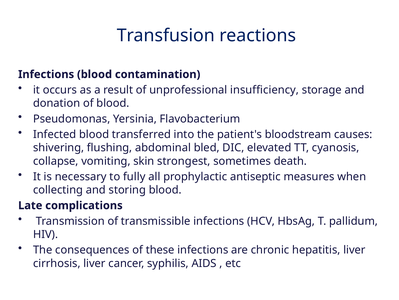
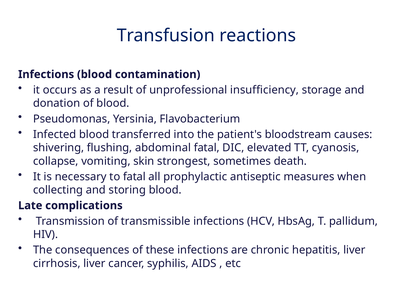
abdominal bled: bled -> fatal (207, 147)
to fully: fully -> fatal (134, 176)
